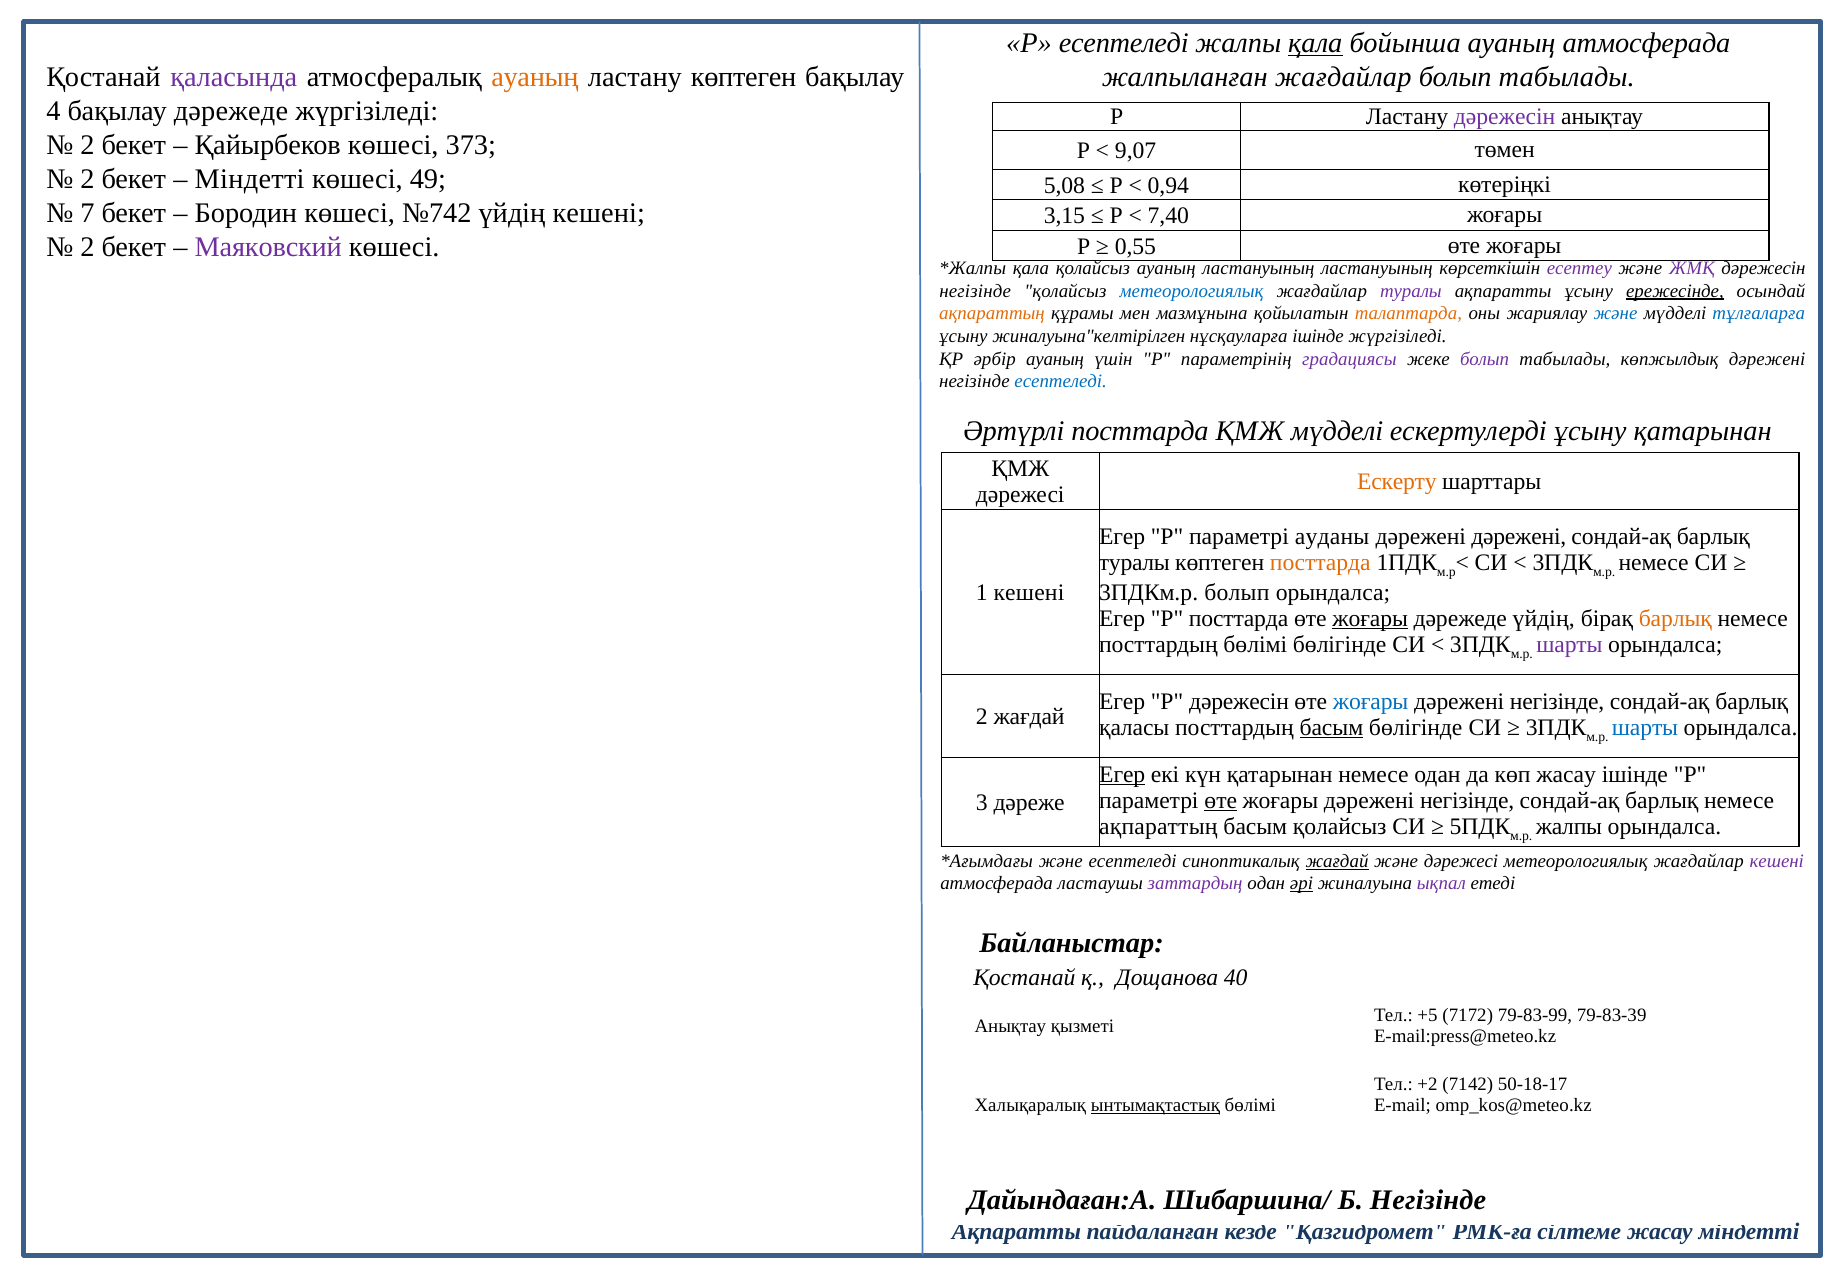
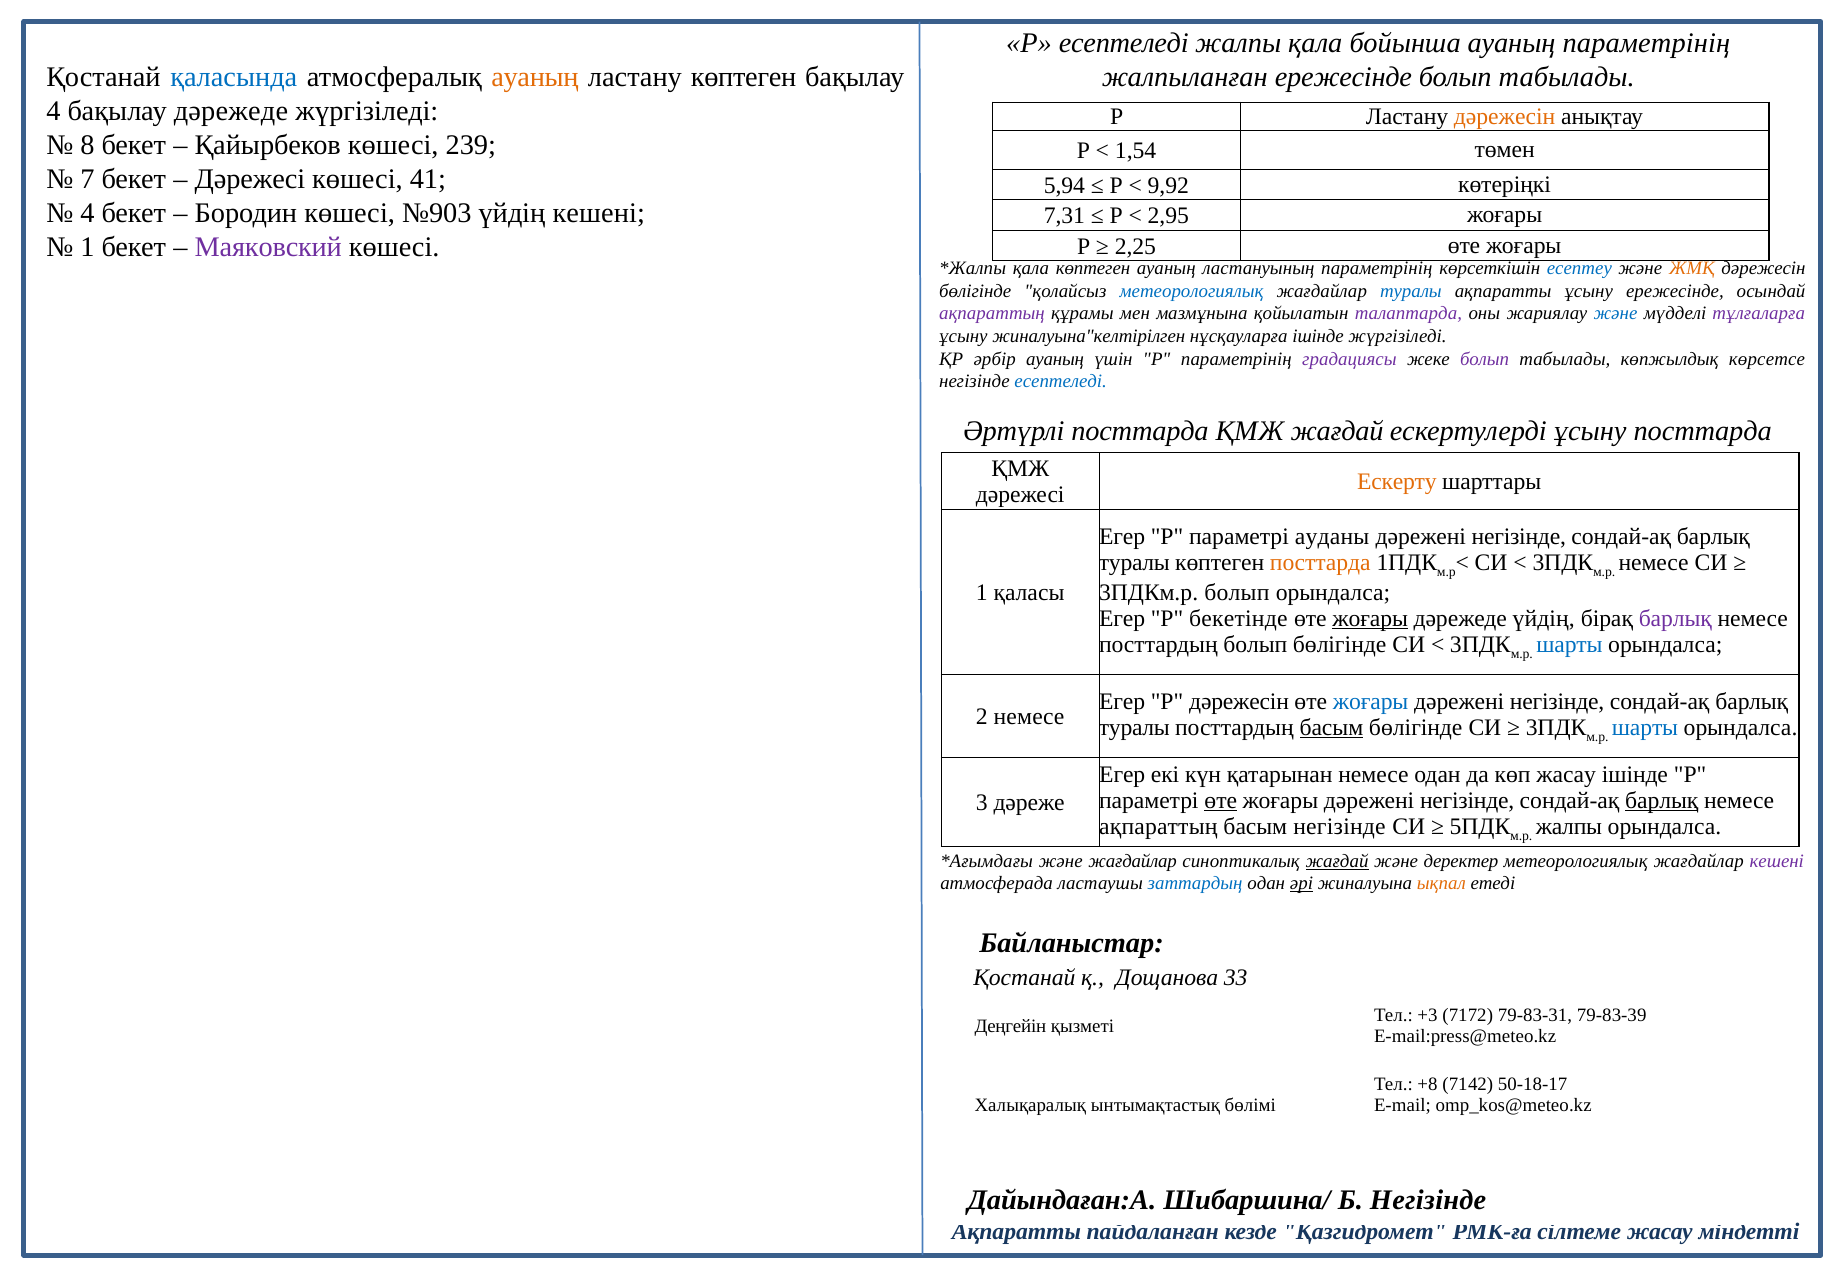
қала underline: present -> none (1315, 43)
ауаның атмосферада: атмосферада -> параметрінің (1646, 43)
қаласында colour: purple -> blue (234, 77)
жалпыланған жағдайлар: жағдайлар -> ережесінде (1343, 77)
дәрежесін colour: purple -> orange (1505, 117)
2: 2 -> 8 (87, 145)
373: 373 -> 239 (471, 145)
9,07: 9,07 -> 1,54 (1136, 151)
2: 2 -> 7 (87, 179)
Міндетті: Міндетті -> Дәрежесі (250, 179)
49: 49 -> 41 (428, 179)
5,08: 5,08 -> 5,94 (1064, 186)
0,94: 0,94 -> 9,92 (1168, 186)
7: 7 -> 4 (87, 213)
№742: №742 -> №903 (437, 213)
3,15: 3,15 -> 7,31 (1064, 216)
7,40: 7,40 -> 2,95 (1168, 216)
2: 2 -> 1 (87, 247)
0,55: 0,55 -> 2,25 (1135, 247)
қала қолайсыз: қолайсыз -> көптеген (1093, 268)
ластануының ластануының: ластануының -> параметрінің (1377, 268)
есептеу colour: purple -> blue (1579, 268)
ЖМҚ colour: purple -> orange (1692, 268)
негізінде: негізінде -> бөлігінде (975, 291)
туралы colour: purple -> blue (1411, 291)
ережесінде underline: present -> none (1675, 291)
ақпараттың colour: orange -> purple (992, 314)
талаптарда colour: orange -> purple (1408, 314)
тұлғаларға colour: blue -> purple (1759, 314)
көпжылдық дәрежені: дәрежені -> көрсетсе (1767, 359)
ҚМЖ мүдделі: мүдделі -> жағдай (1337, 432)
ұсыну қатарынан: қатарынан -> посттарда (1703, 432)
дәрежені: дәрежені -> негізінде (1519, 537)
1 кешені: кешені -> қаласы (1029, 593)
P посттарда: посттарда -> бекетінде (1238, 619)
барлық colour: orange -> purple (1675, 619)
посттардың бөлімі: бөлімі -> болып (1255, 645)
шарты colour: purple -> blue (1569, 645)
2 жағдай: жағдай -> немесе (1029, 717)
қаласы: қаласы -> туралы (1134, 728)
Егер underline: present -> none (1122, 775)
барлық underline: none -> present (1662, 801)
басым қолайсыз: қолайсыз -> негізінде (1340, 827)
және есептеледі: есептеледі -> жағдайлар (1133, 861)
және дәрежесі: дәрежесі -> деректер (1461, 861)
заттардың colour: purple -> blue (1195, 884)
ықпал colour: purple -> orange (1441, 884)
40: 40 -> 33 (1236, 978)
+5: +5 -> +3 (1428, 1016)
79-83-99: 79-83-99 -> 79-83-31 (1535, 1016)
Анықтау: Анықтау -> Деңгейін (1010, 1026)
+2: +2 -> +8 (1428, 1084)
ынтымақтастық underline: present -> none (1155, 1105)
